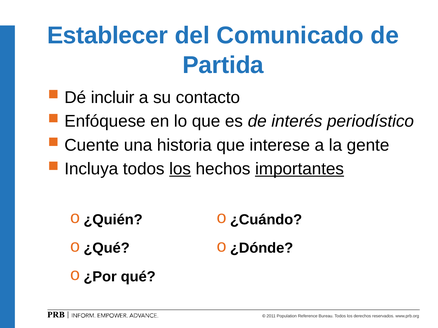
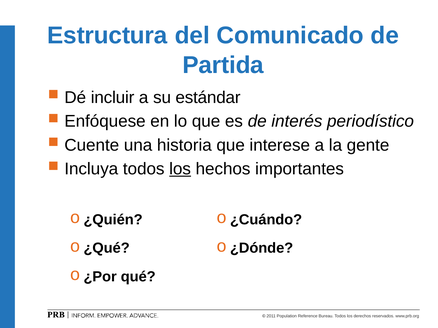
Establecer: Establecer -> Estructura (107, 36)
contacto: contacto -> estándar (208, 98)
importantes underline: present -> none (300, 169)
